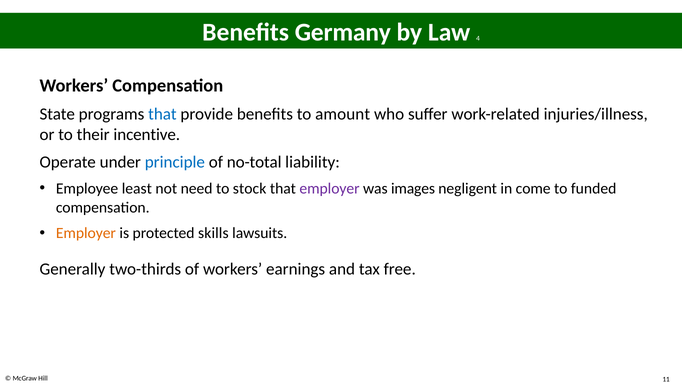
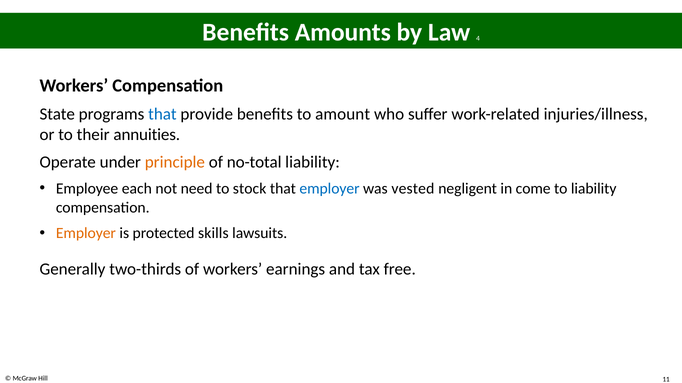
Germany: Germany -> Amounts (343, 32)
incentive: incentive -> annuities (147, 135)
principle colour: blue -> orange (175, 162)
least: least -> each (137, 189)
employer colour: purple -> blue (330, 189)
images: images -> vested (413, 189)
to funded: funded -> liability (594, 189)
